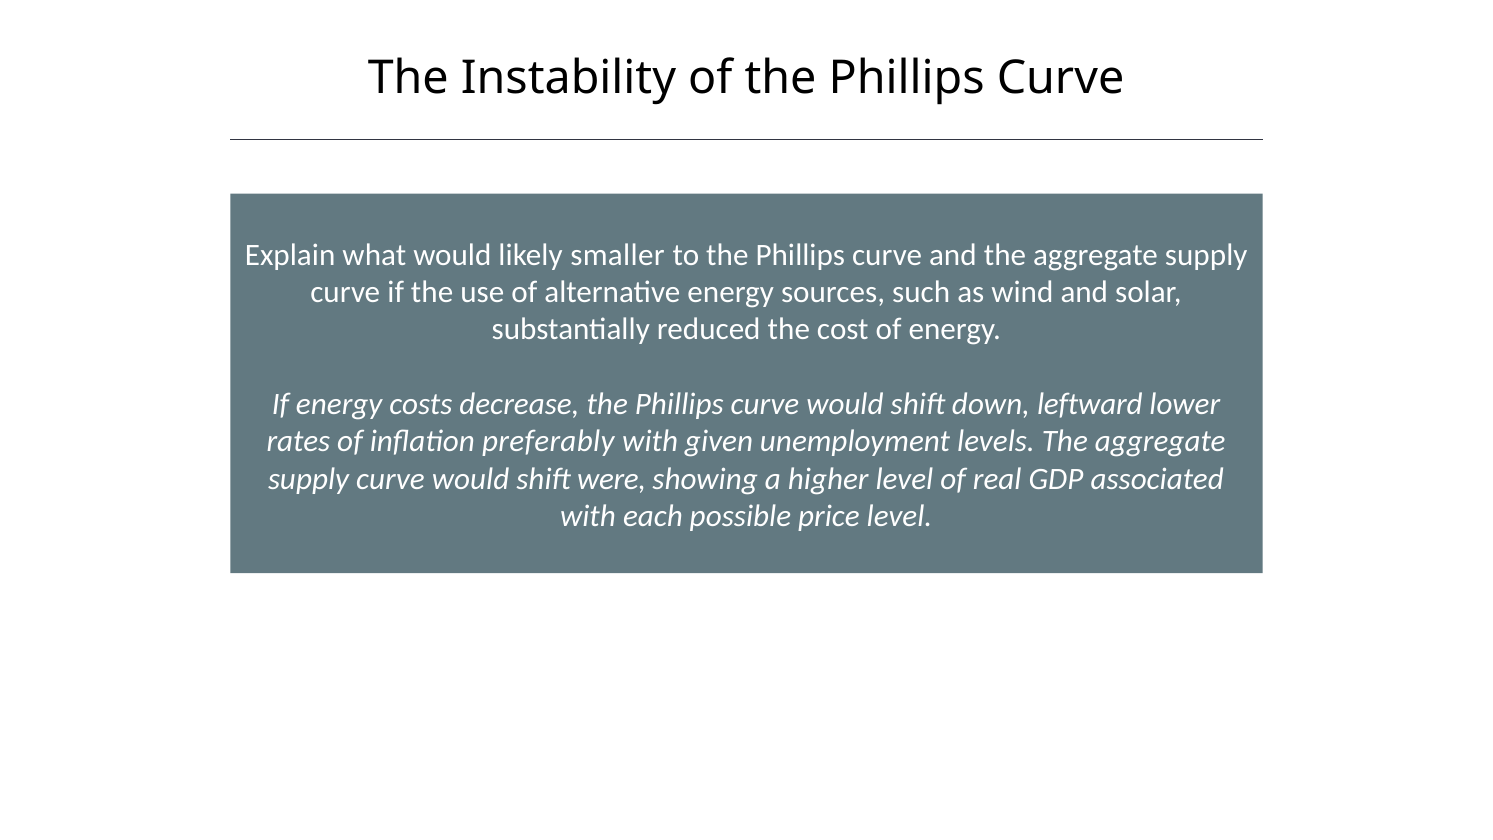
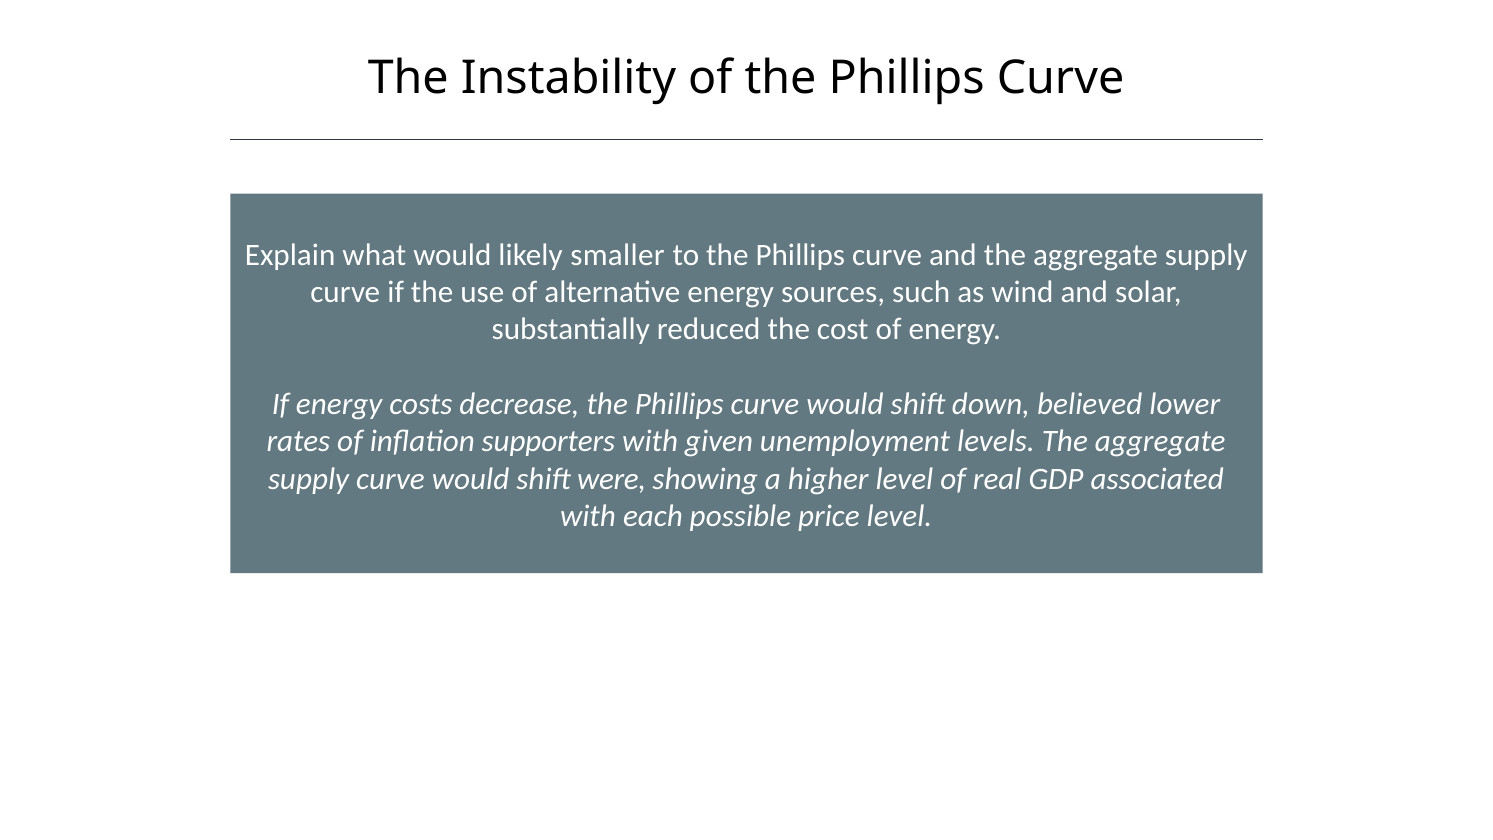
leftward: leftward -> believed (1090, 404)
preferably: preferably -> supporters (549, 441)
